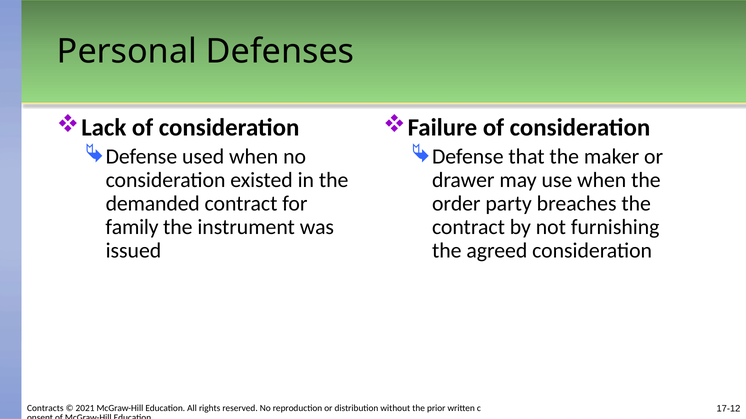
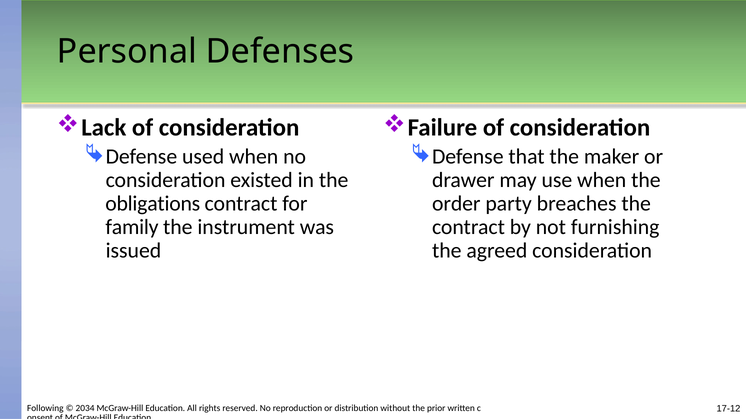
demanded: demanded -> obligations (153, 204)
Contracts: Contracts -> Following (45, 409)
2021: 2021 -> 2034 (85, 409)
